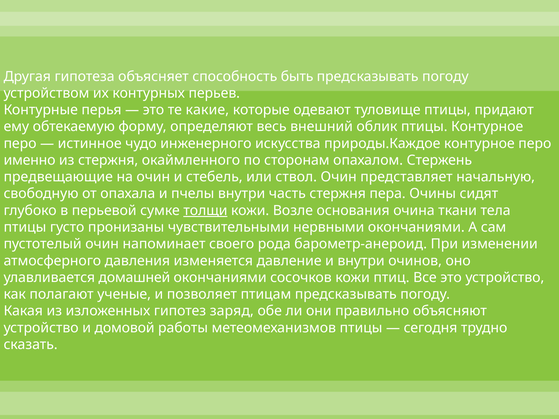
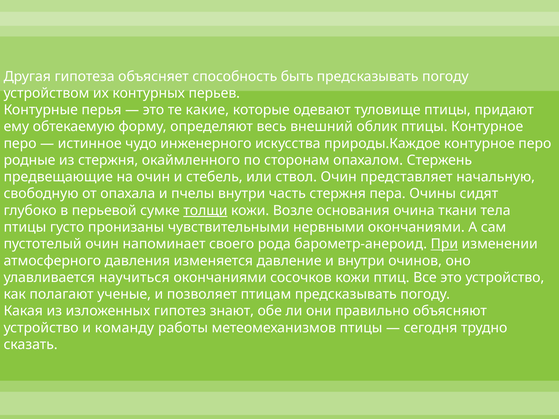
именно: именно -> родные (30, 160)
При underline: none -> present (444, 244)
домашней: домашней -> научиться (134, 278)
заряд: заряд -> знают (232, 311)
домовой: домовой -> команду (124, 328)
